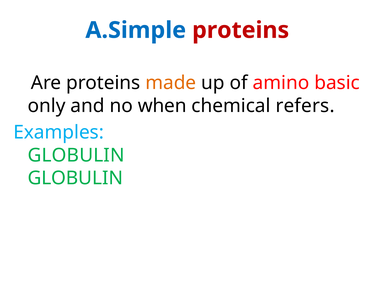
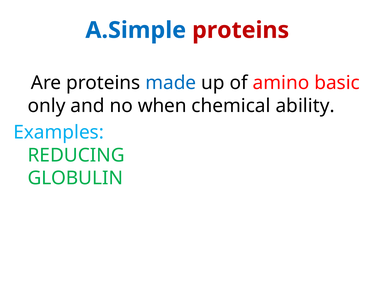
made colour: orange -> blue (171, 83)
refers: refers -> ability (305, 106)
GLOBULIN: GLOBULIN -> REDUCING (76, 155)
